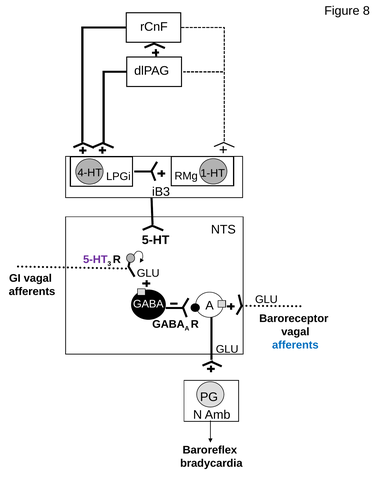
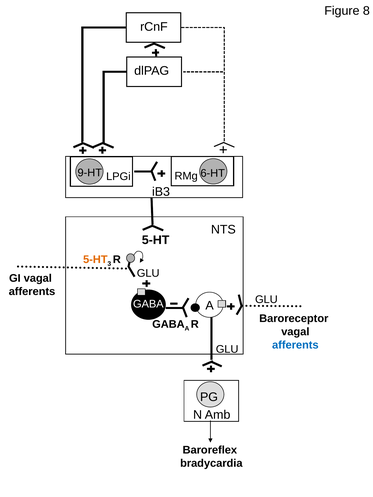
4-HT: 4-HT -> 9-HT (90, 173)
1-HT: 1-HT -> 6-HT (213, 173)
5-HT colour: purple -> orange (95, 260)
